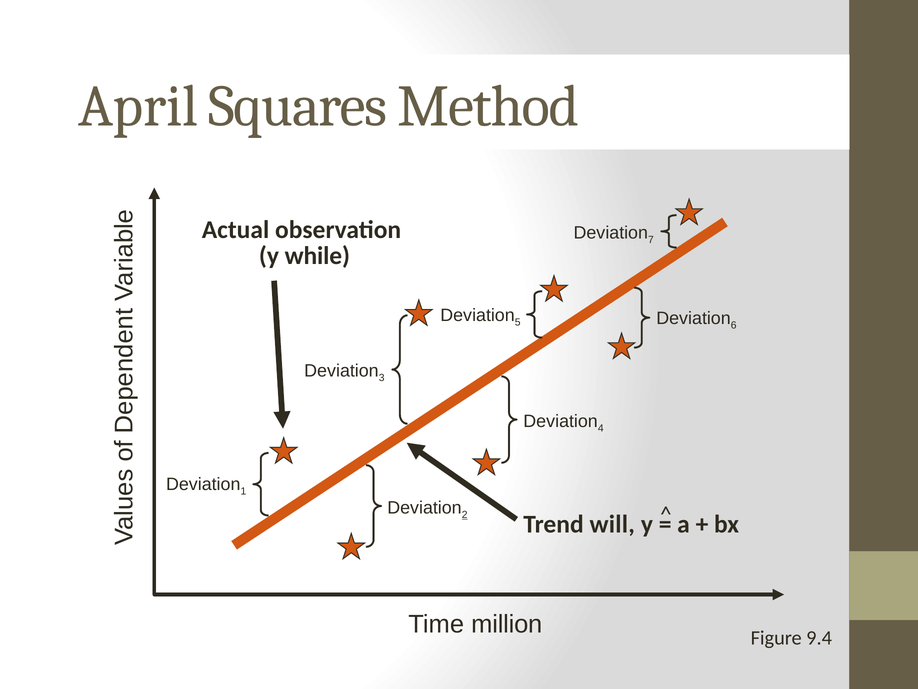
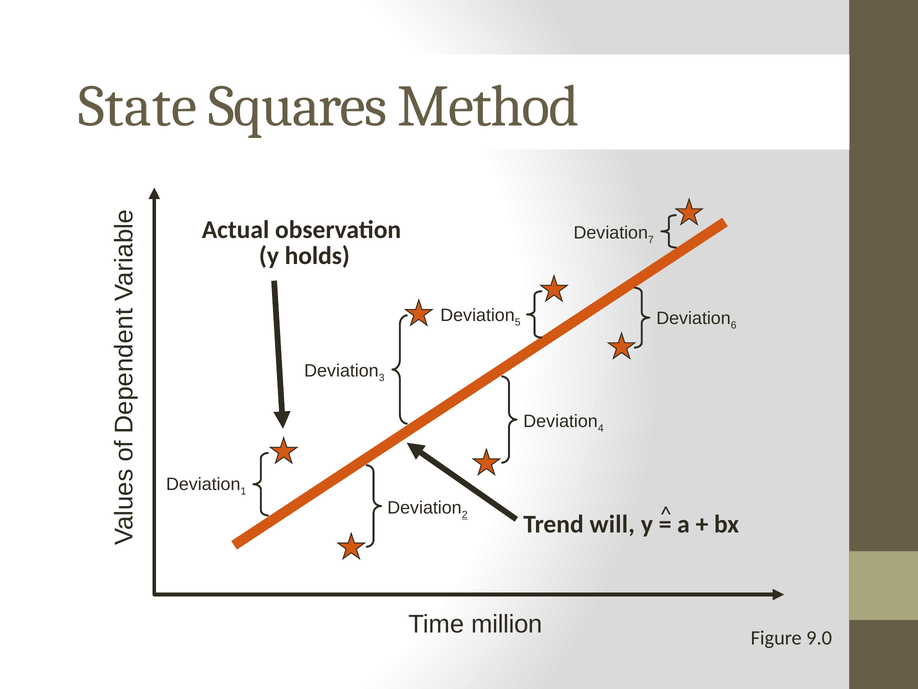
April: April -> State (138, 106)
while: while -> holds (317, 256)
9.4: 9.4 -> 9.0 (819, 638)
